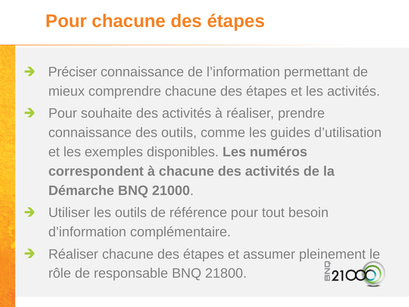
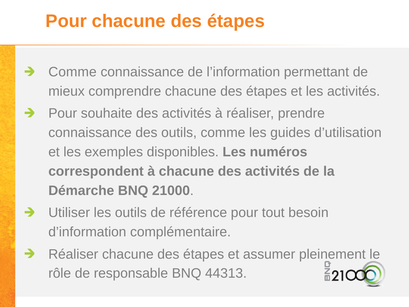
Préciser: Préciser -> Comme (72, 72)
21800: 21800 -> 44313 (226, 273)
